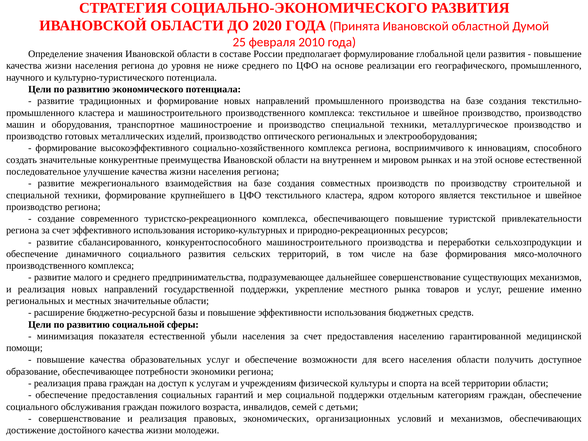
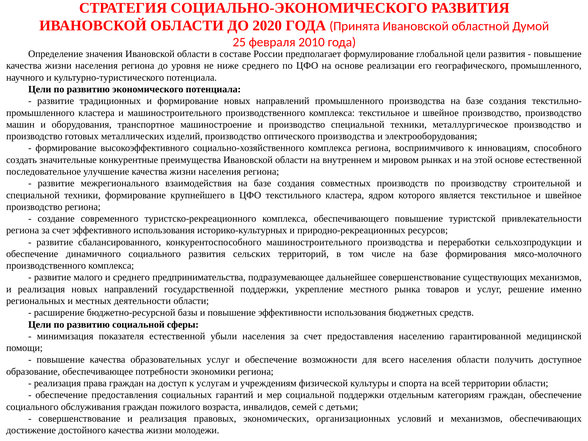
оптического региональных: региональных -> производства (346, 136)
местных значительные: значительные -> деятельности (142, 301)
